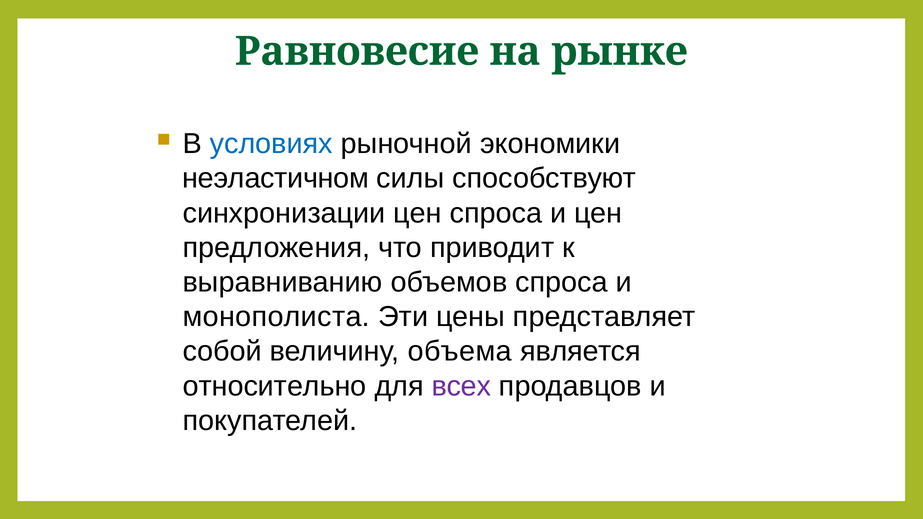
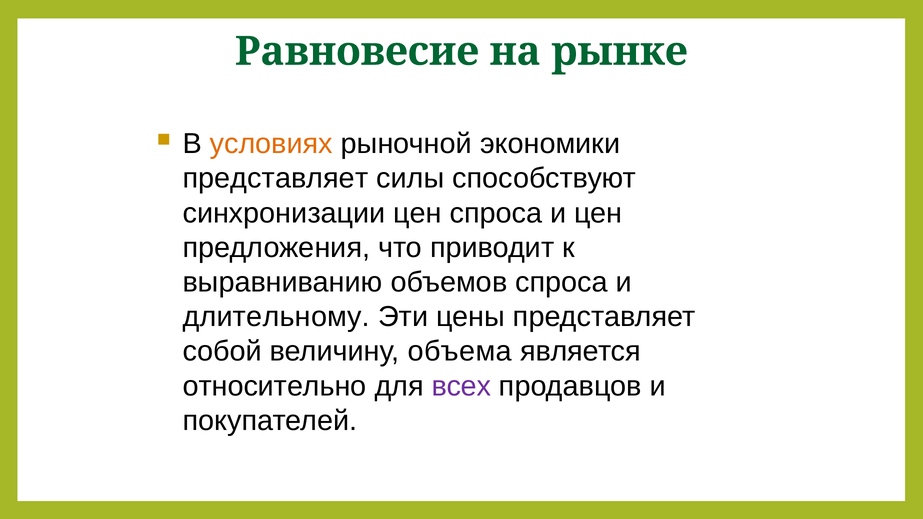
условиях colour: blue -> orange (271, 144)
неэластичном: неэластичном -> представляет (275, 178)
монополиста: монополиста -> длительному (276, 317)
